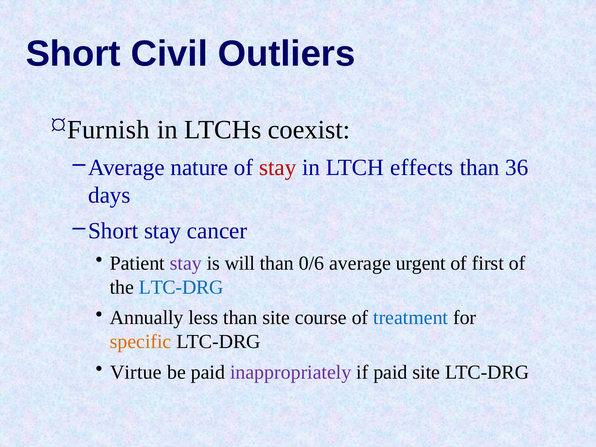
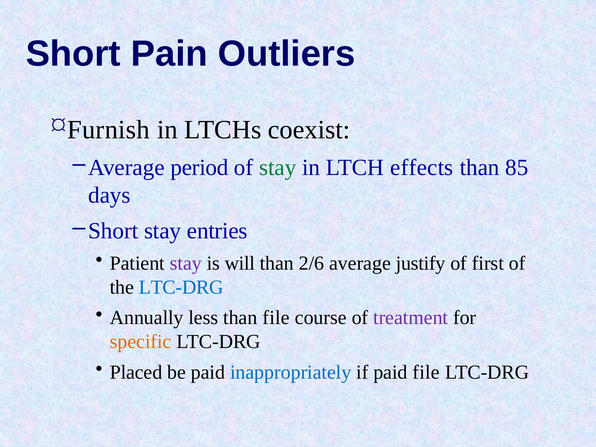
Civil: Civil -> Pain (169, 54)
nature: nature -> period (199, 167)
stay colour: red -> green (278, 167)
36: 36 -> 85 (517, 167)
cancer: cancer -> entries (217, 231)
0/6: 0/6 -> 2/6 (311, 263)
urgent: urgent -> justify (421, 263)
than site: site -> file (276, 318)
treatment colour: blue -> purple (411, 318)
Virtue: Virtue -> Placed (136, 372)
inappropriately colour: purple -> blue (291, 372)
paid site: site -> file (426, 372)
